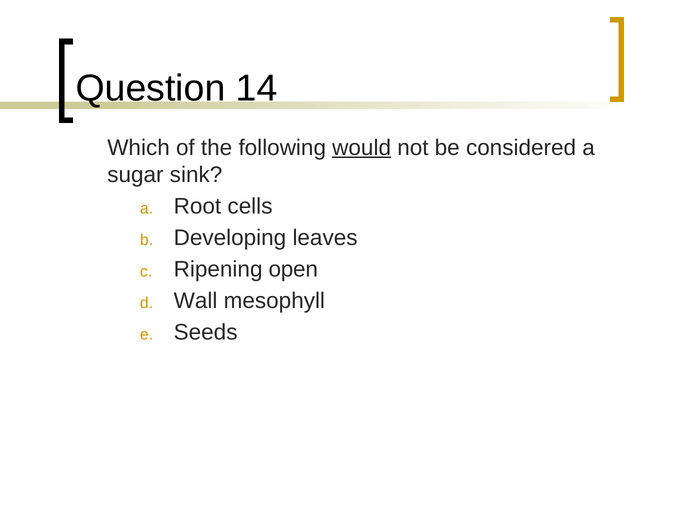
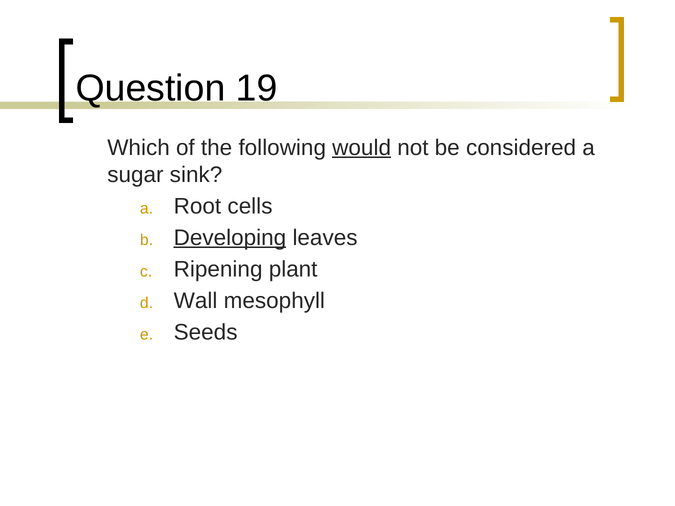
14: 14 -> 19 (257, 88)
Developing underline: none -> present (230, 238)
open: open -> plant (293, 269)
